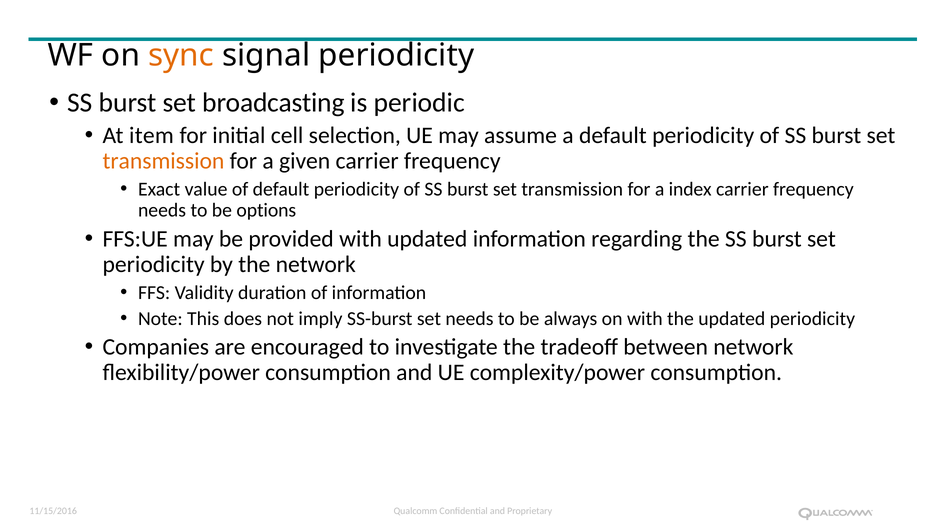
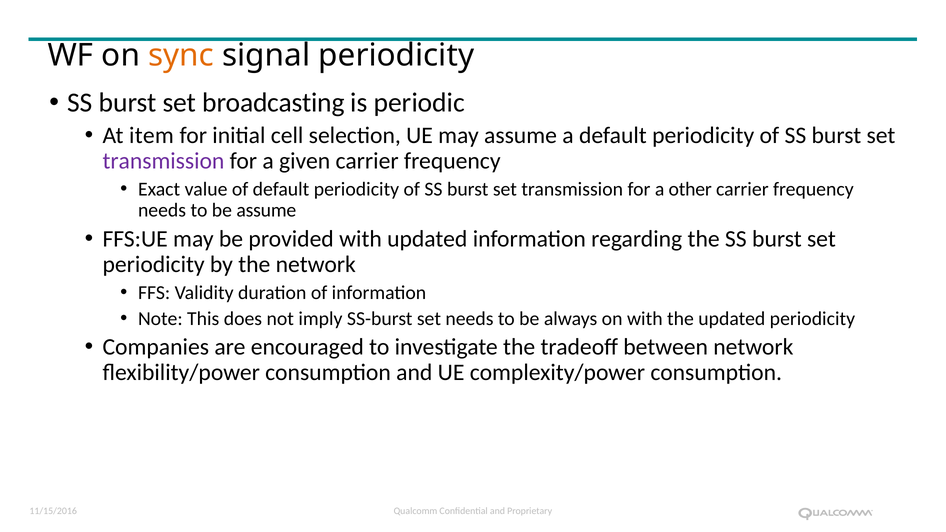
transmission colour: orange -> purple (163, 161)
index: index -> other (690, 189)
be options: options -> assume (266, 210)
